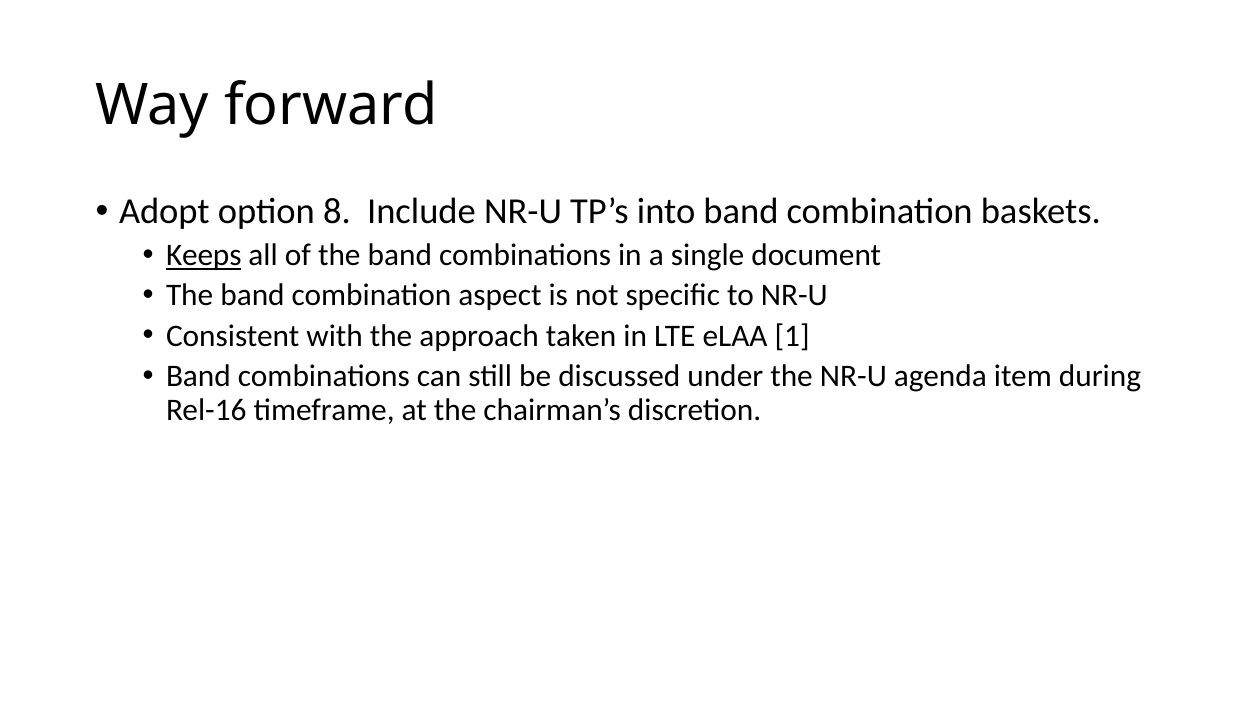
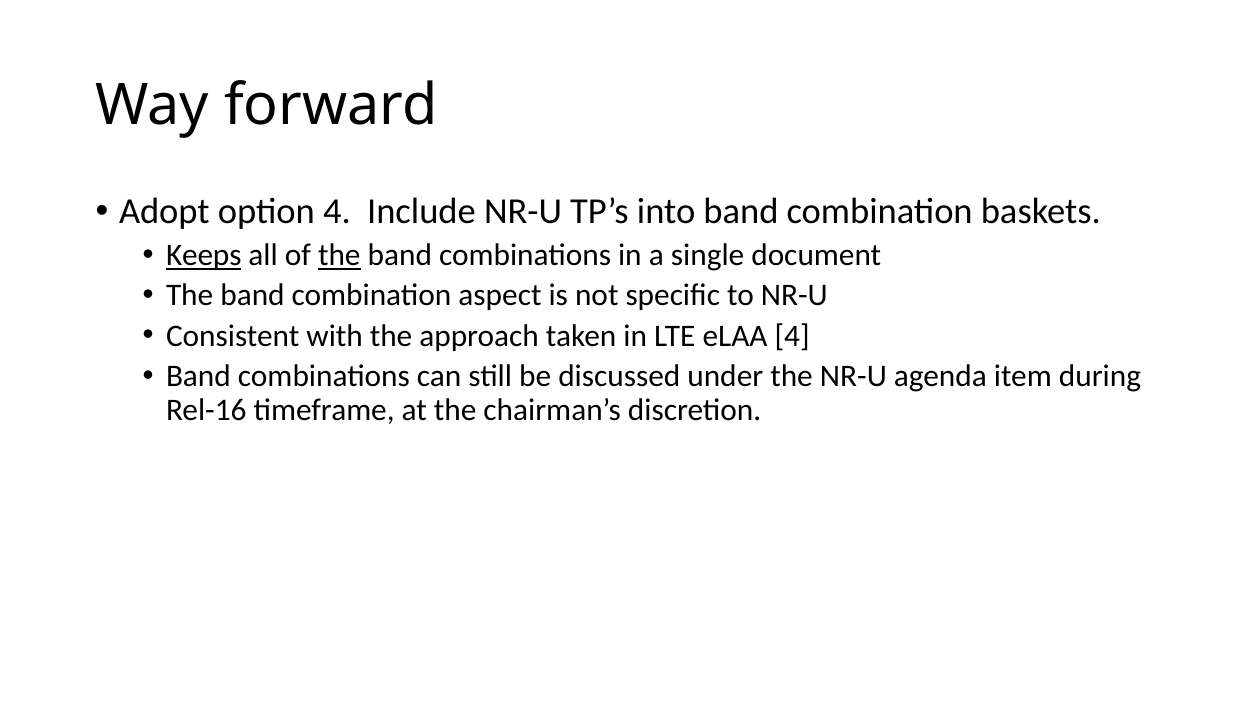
option 8: 8 -> 4 (337, 212)
the underline: none -> present (339, 255)
eLAA 1: 1 -> 4 (792, 336)
